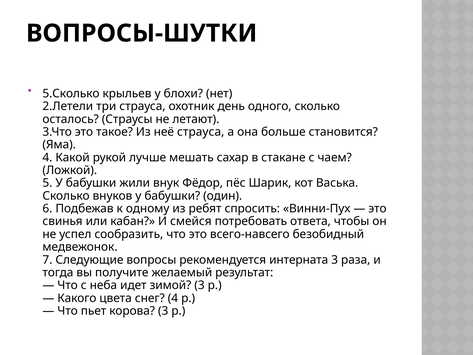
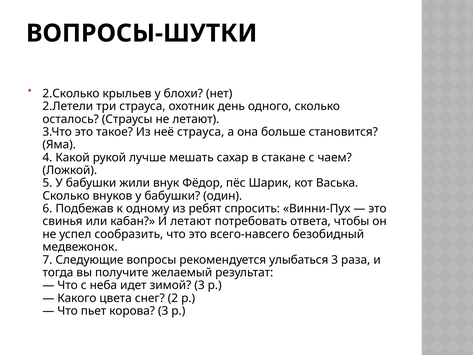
5.Сколько: 5.Сколько -> 2.Сколько (71, 94)
И смейся: смейся -> летают (191, 221)
интерната: интерната -> улыбаться (299, 260)
снег 4: 4 -> 2 (173, 298)
